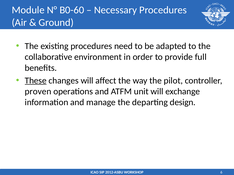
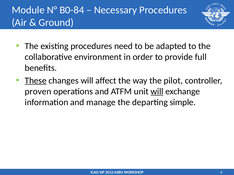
B0-60: B0-60 -> B0-84 (72, 10)
will underline: none -> present (157, 92)
design: design -> simple (183, 103)
